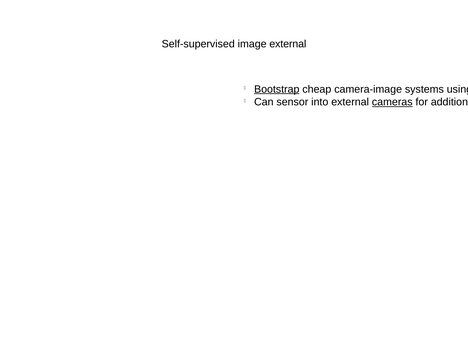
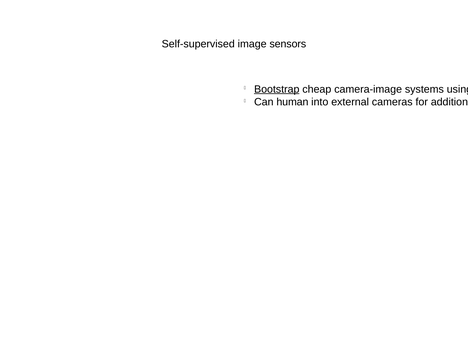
image external: external -> sensors (288, 44)
sensor: sensor -> human (292, 102)
cameras underline: present -> none (392, 102)
